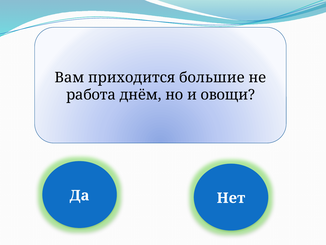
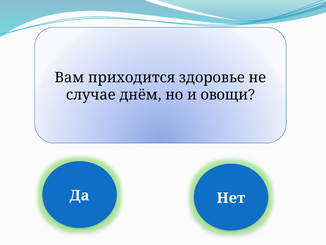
большие: большие -> здоровье (212, 77)
работа: работа -> случае (91, 95)
